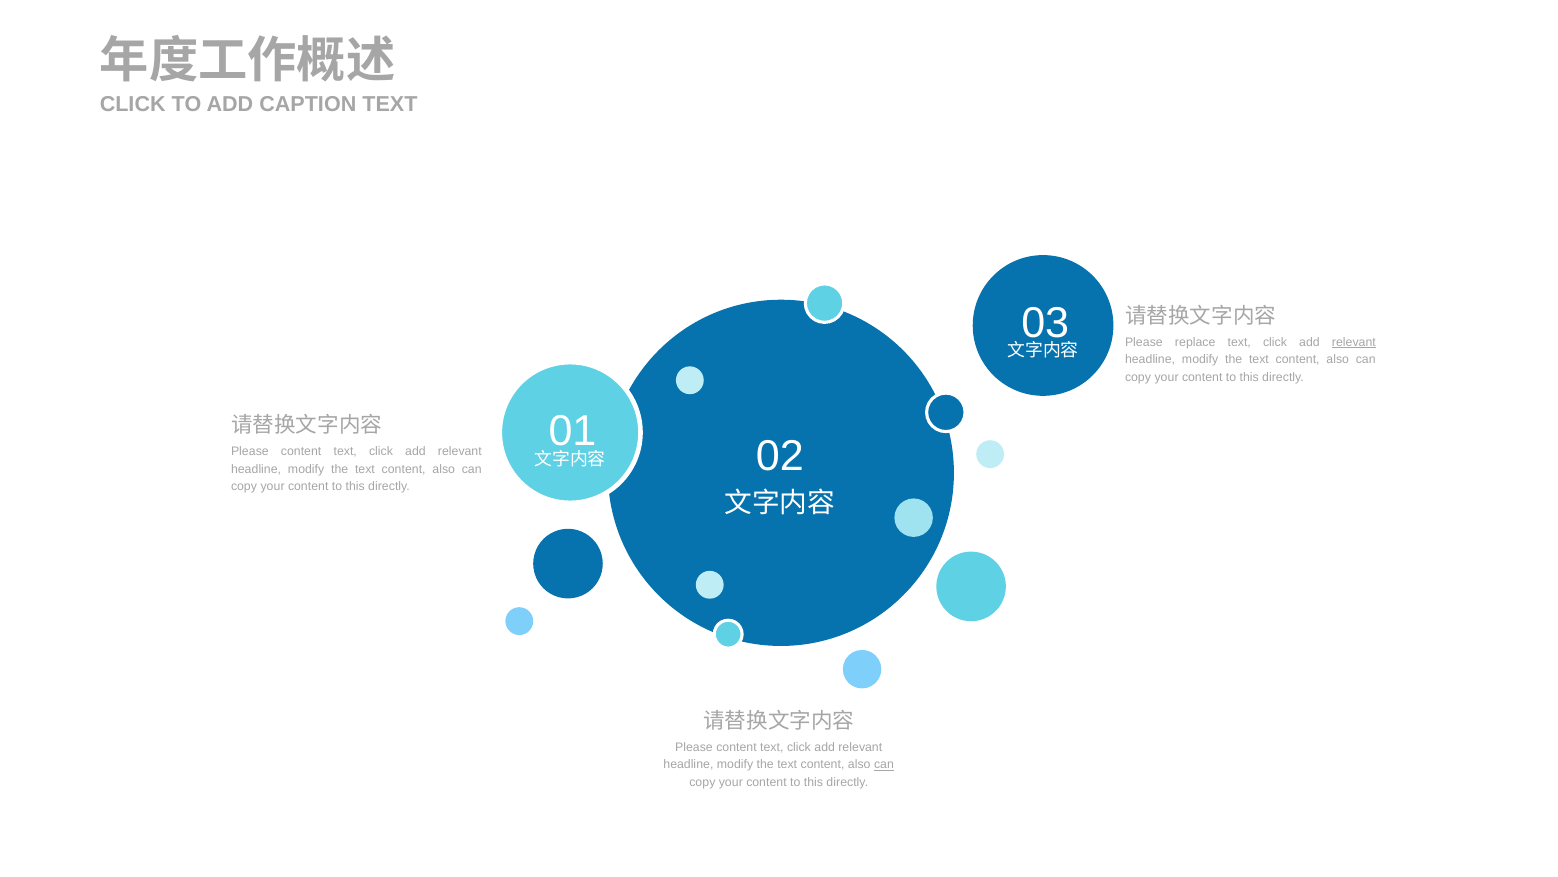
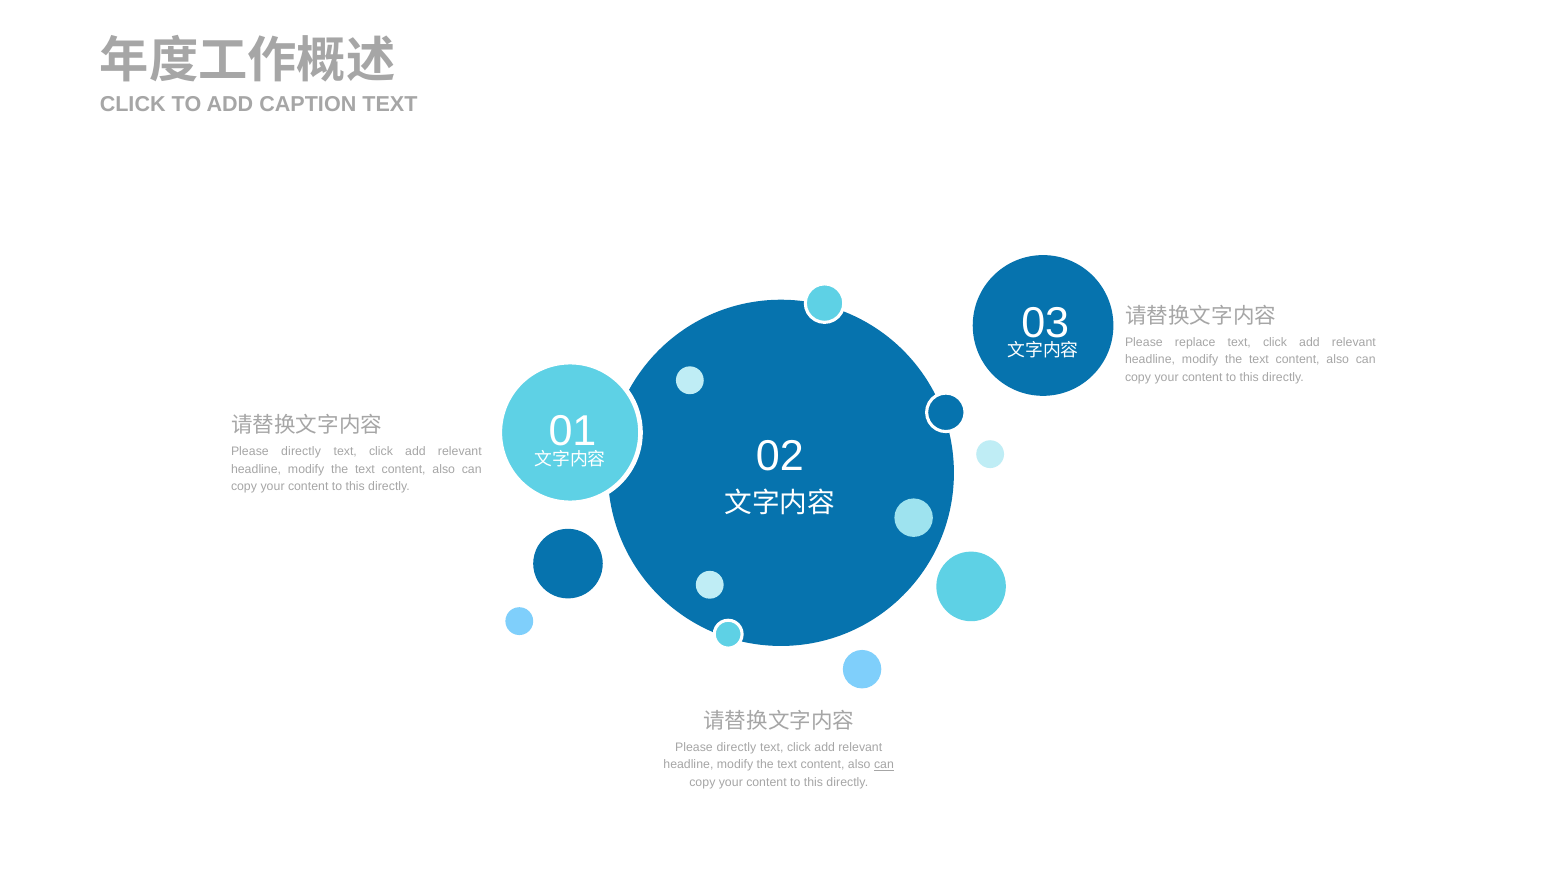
relevant underline: present -> none (1354, 342)
content: content -> directly (301, 451)
content: content -> directly (736, 746)
